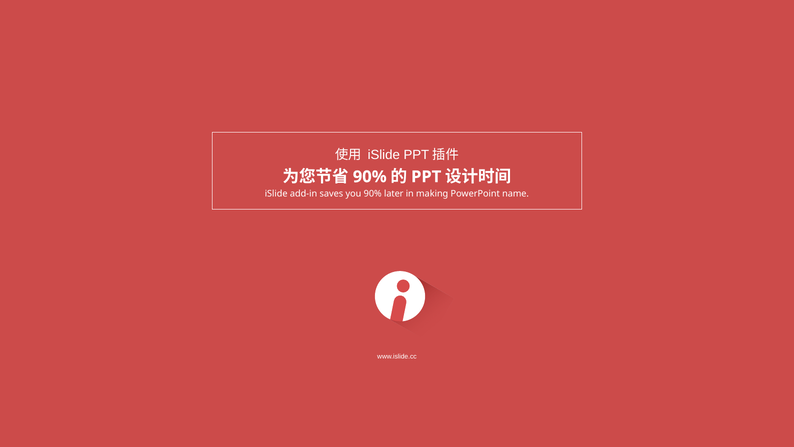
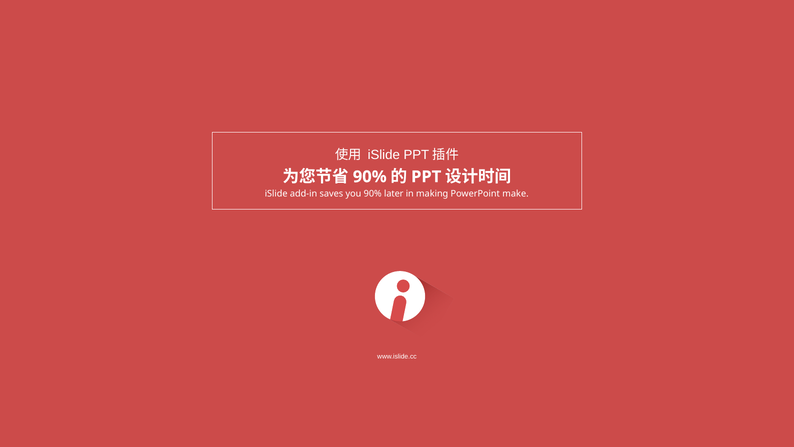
name: name -> make (515, 194)
